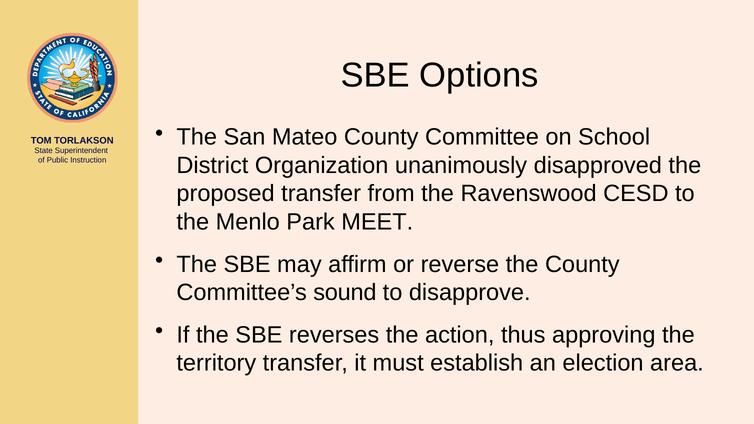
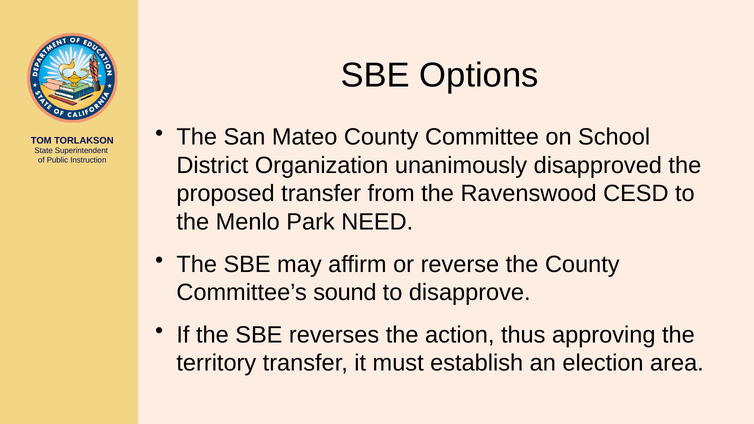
MEET: MEET -> NEED (377, 222)
